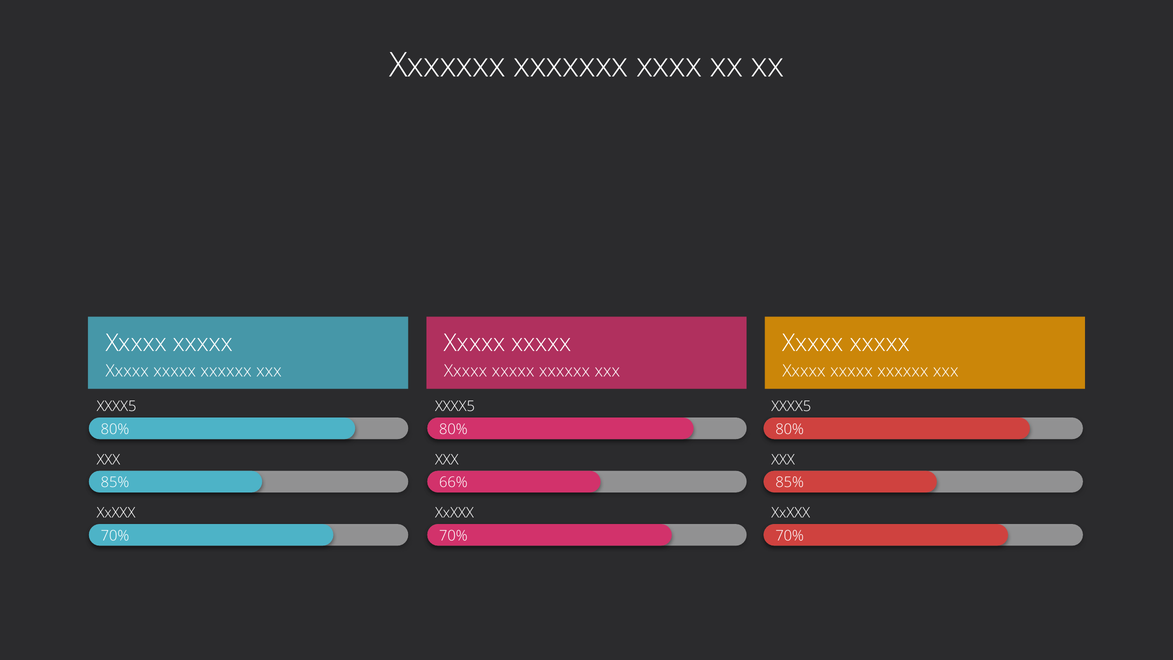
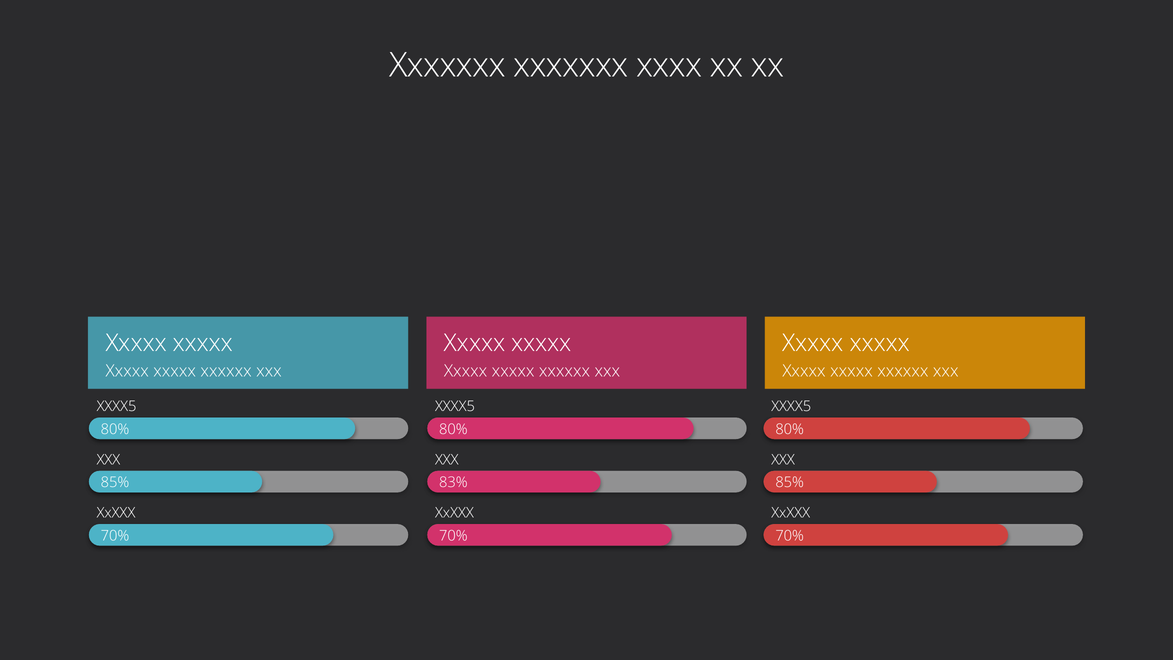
66%: 66% -> 83% (453, 482)
